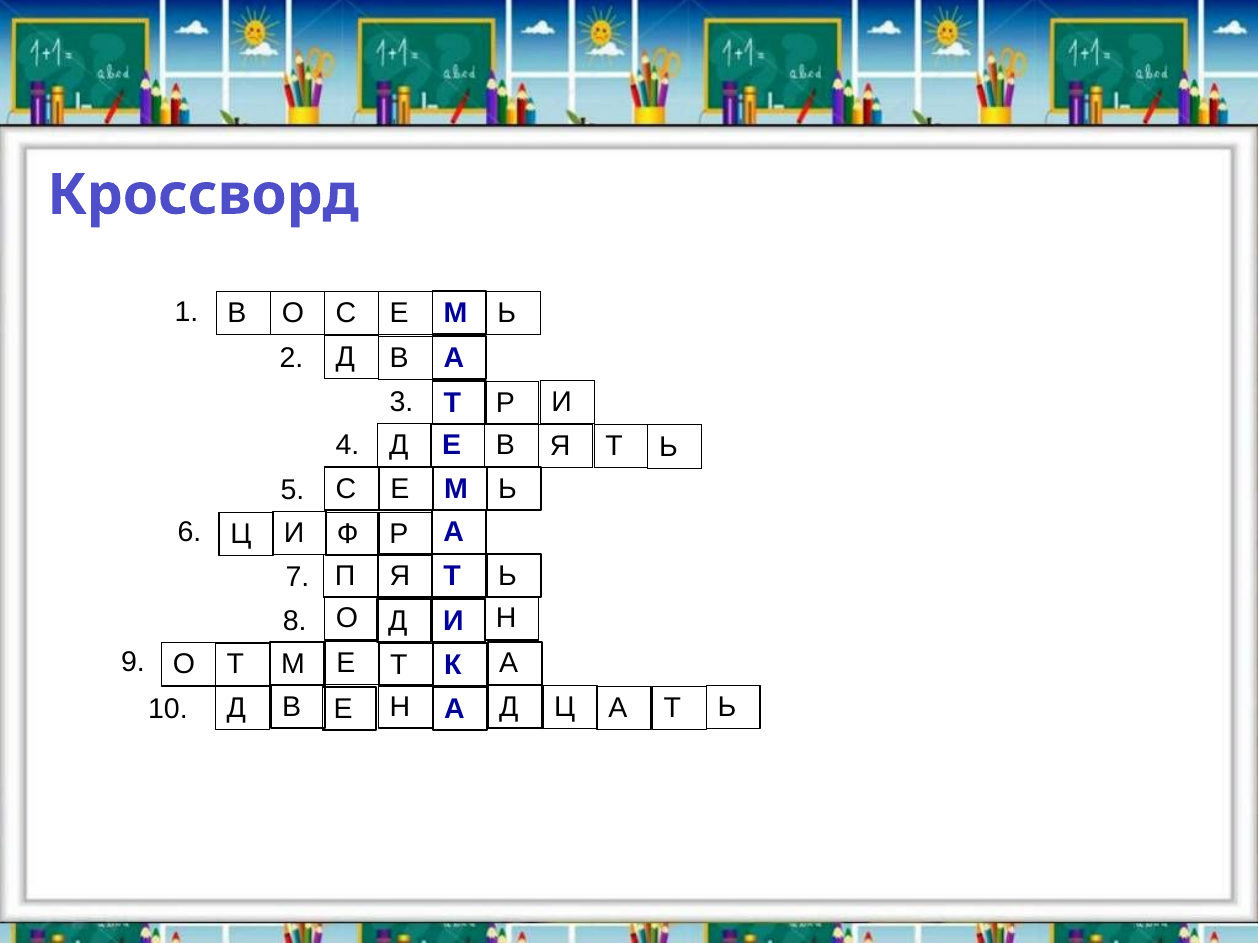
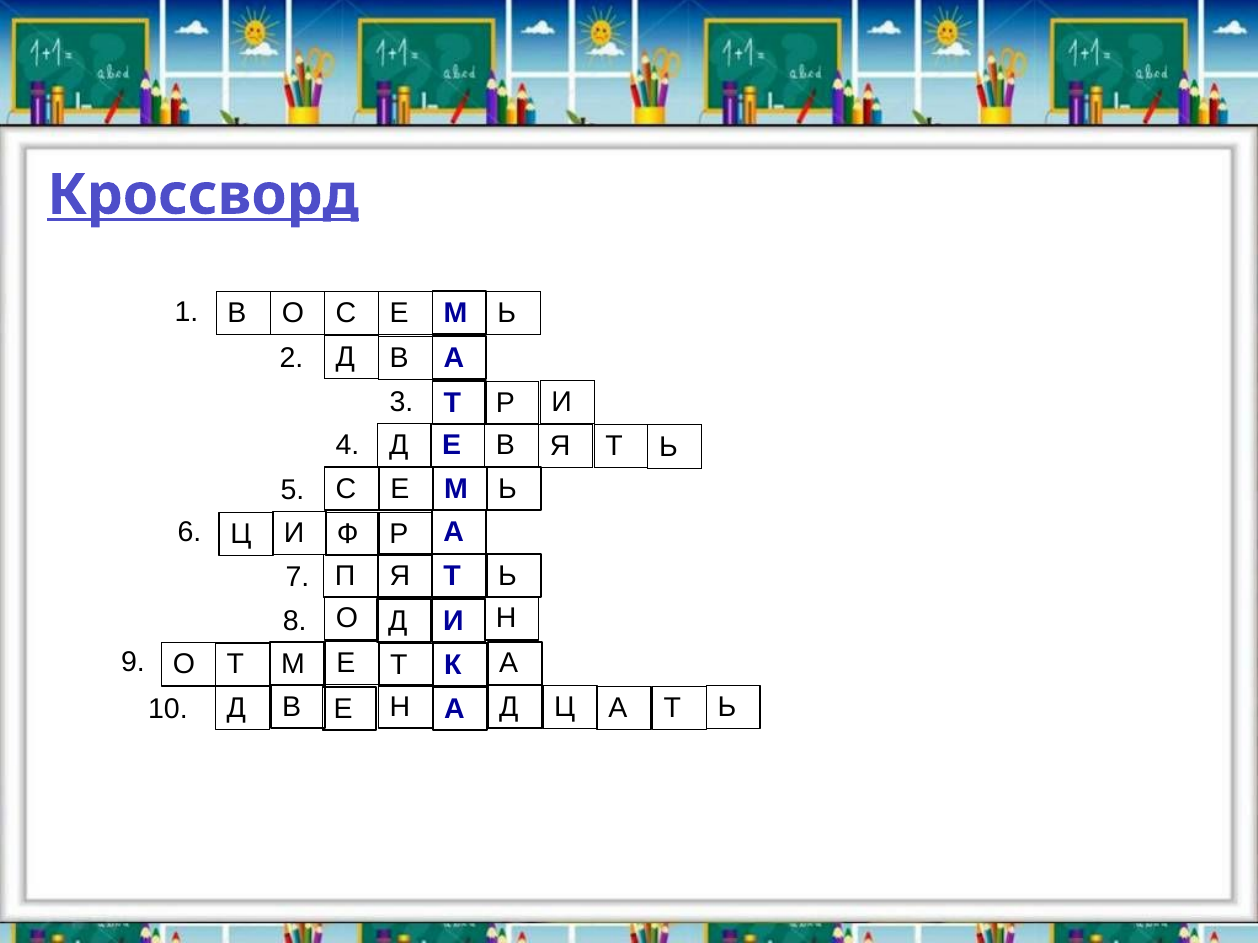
Кроссворд underline: none -> present (203, 195)
